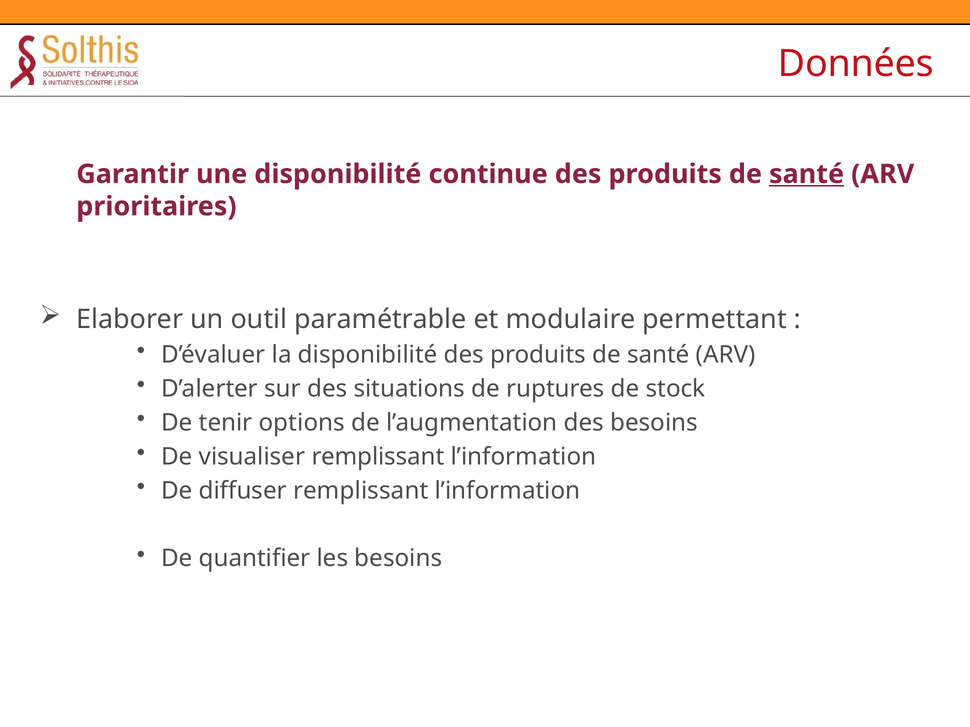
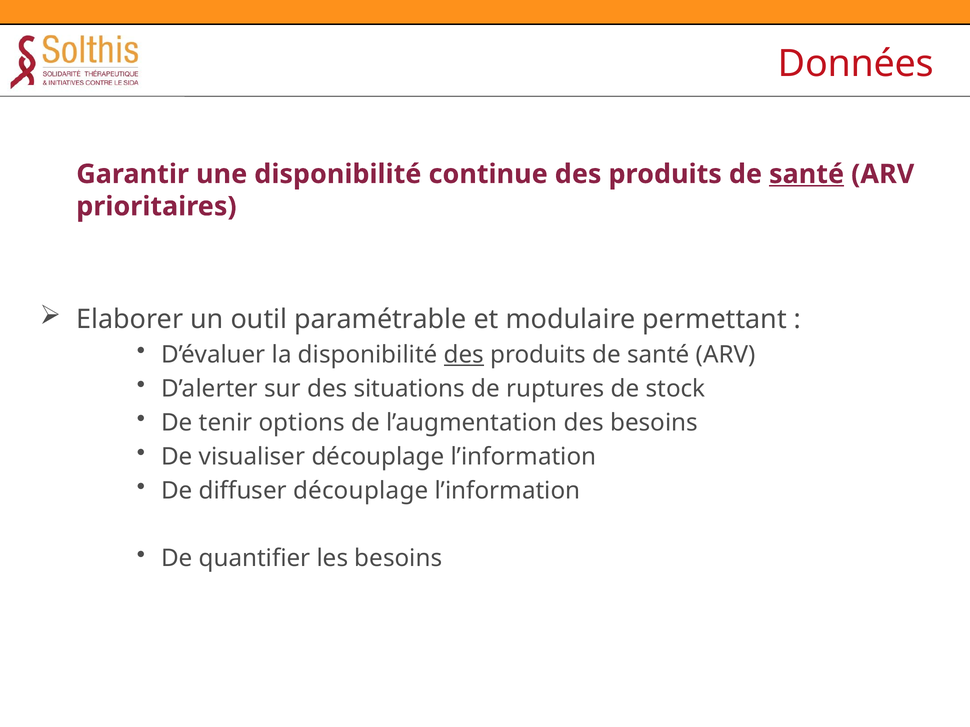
des underline: none -> present (464, 355)
visualiser remplissant: remplissant -> découplage (378, 457)
diffuser remplissant: remplissant -> découplage (361, 491)
